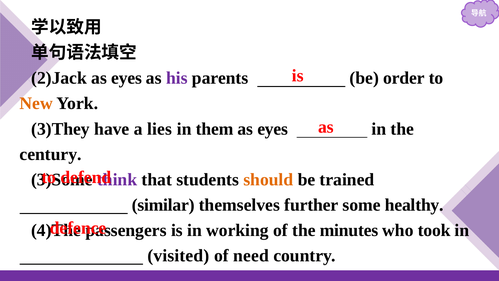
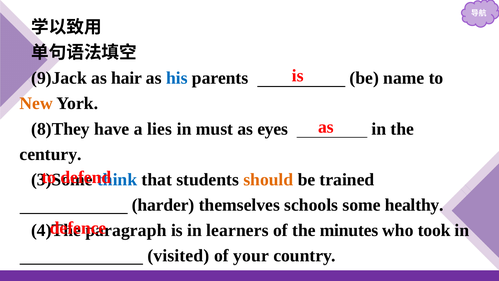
2)Jack: 2)Jack -> 9)Jack (59, 78)
eyes: eyes -> hair (127, 78)
his colour: purple -> blue (177, 78)
order: order -> name (404, 78)
3)They: 3)They -> 8)They (60, 129)
them: them -> must (214, 129)
think colour: purple -> blue (117, 179)
similar: similar -> harder (163, 205)
further: further -> schools (311, 205)
passengers: passengers -> paragraph (126, 230)
working: working -> learners (237, 230)
need: need -> your (251, 255)
